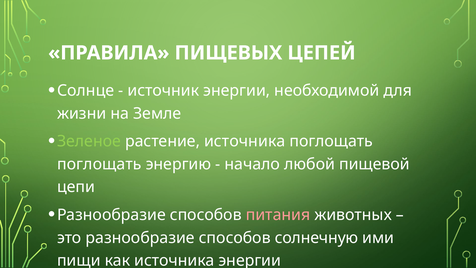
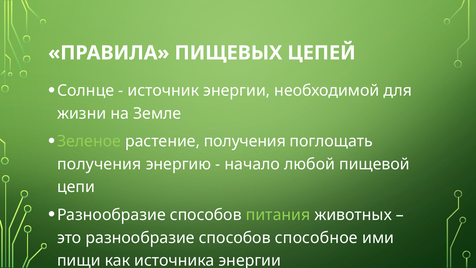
растение источника: источника -> получения (245, 141)
поглощать: поглощать -> получения (99, 164)
питания colour: pink -> light green (278, 215)
солнечную: солнечную -> способное (316, 238)
